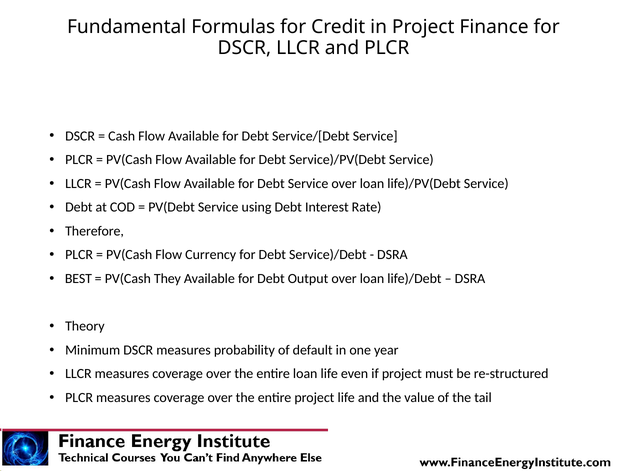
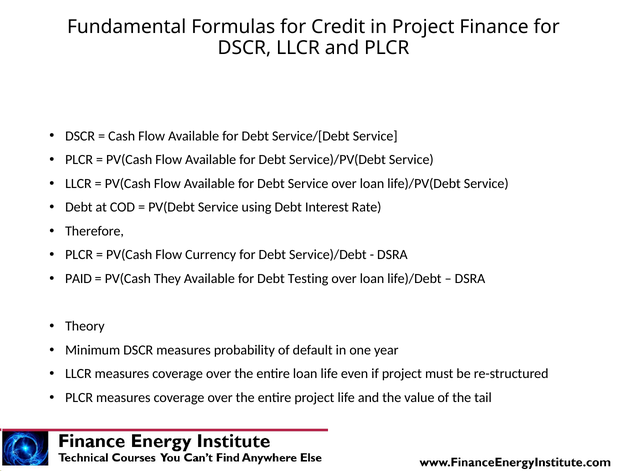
BEST: BEST -> PAID (78, 279)
Output: Output -> Testing (308, 279)
